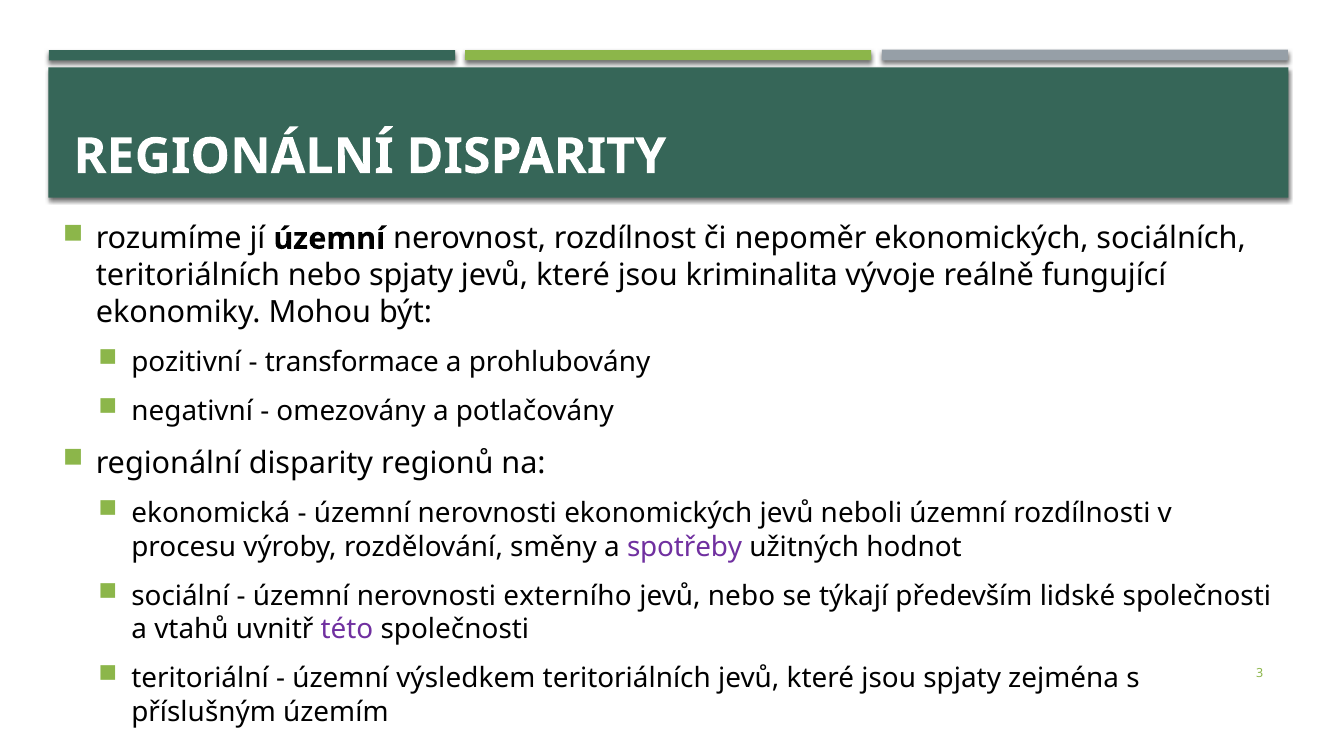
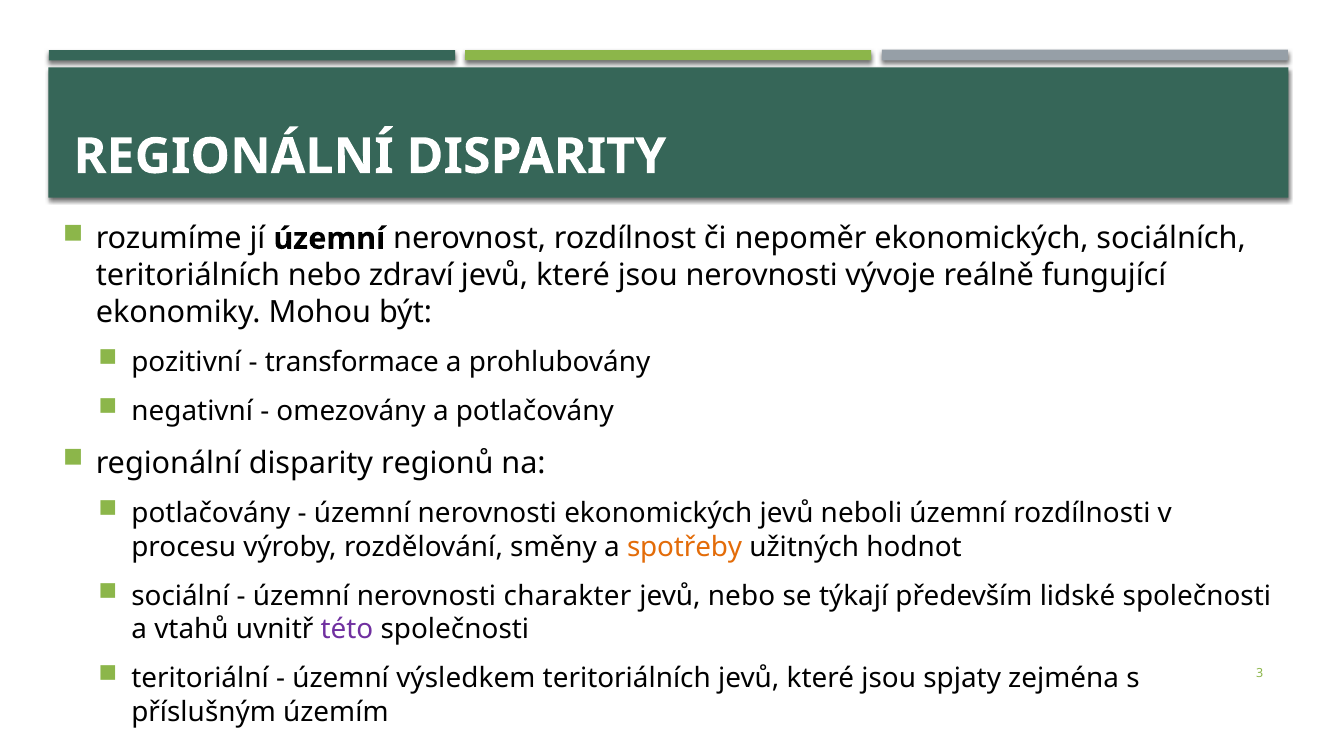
nebo spjaty: spjaty -> zdraví (411, 275)
jsou kriminalita: kriminalita -> nerovnosti (762, 275)
ekonomická: ekonomická -> potlačovány (211, 514)
spotřeby colour: purple -> orange (685, 547)
externího: externího -> charakter (568, 596)
